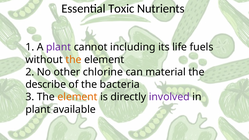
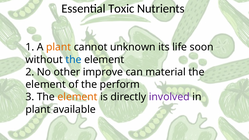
plant colour: purple -> orange (59, 47)
including: including -> unknown (133, 47)
fuels: fuels -> soon (202, 47)
the colour: orange -> blue (74, 60)
chlorine: chlorine -> improve (103, 72)
describe: describe -> element (46, 85)
bacteria: bacteria -> perform (120, 85)
